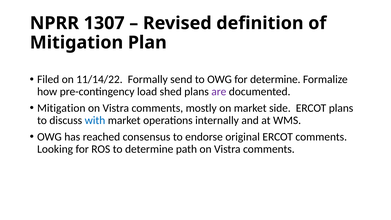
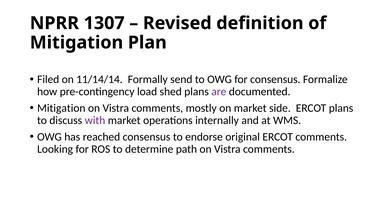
11/14/22: 11/14/22 -> 11/14/14 (99, 79)
for determine: determine -> consensus (275, 79)
with colour: blue -> purple (95, 120)
